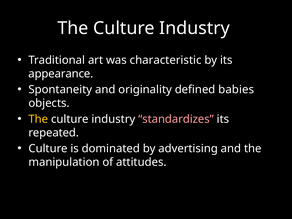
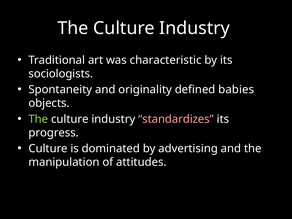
appearance: appearance -> sociologists (61, 74)
The colour: yellow -> light green (38, 119)
repeated: repeated -> progress (54, 133)
